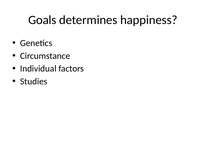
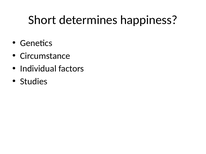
Goals: Goals -> Short (42, 20)
